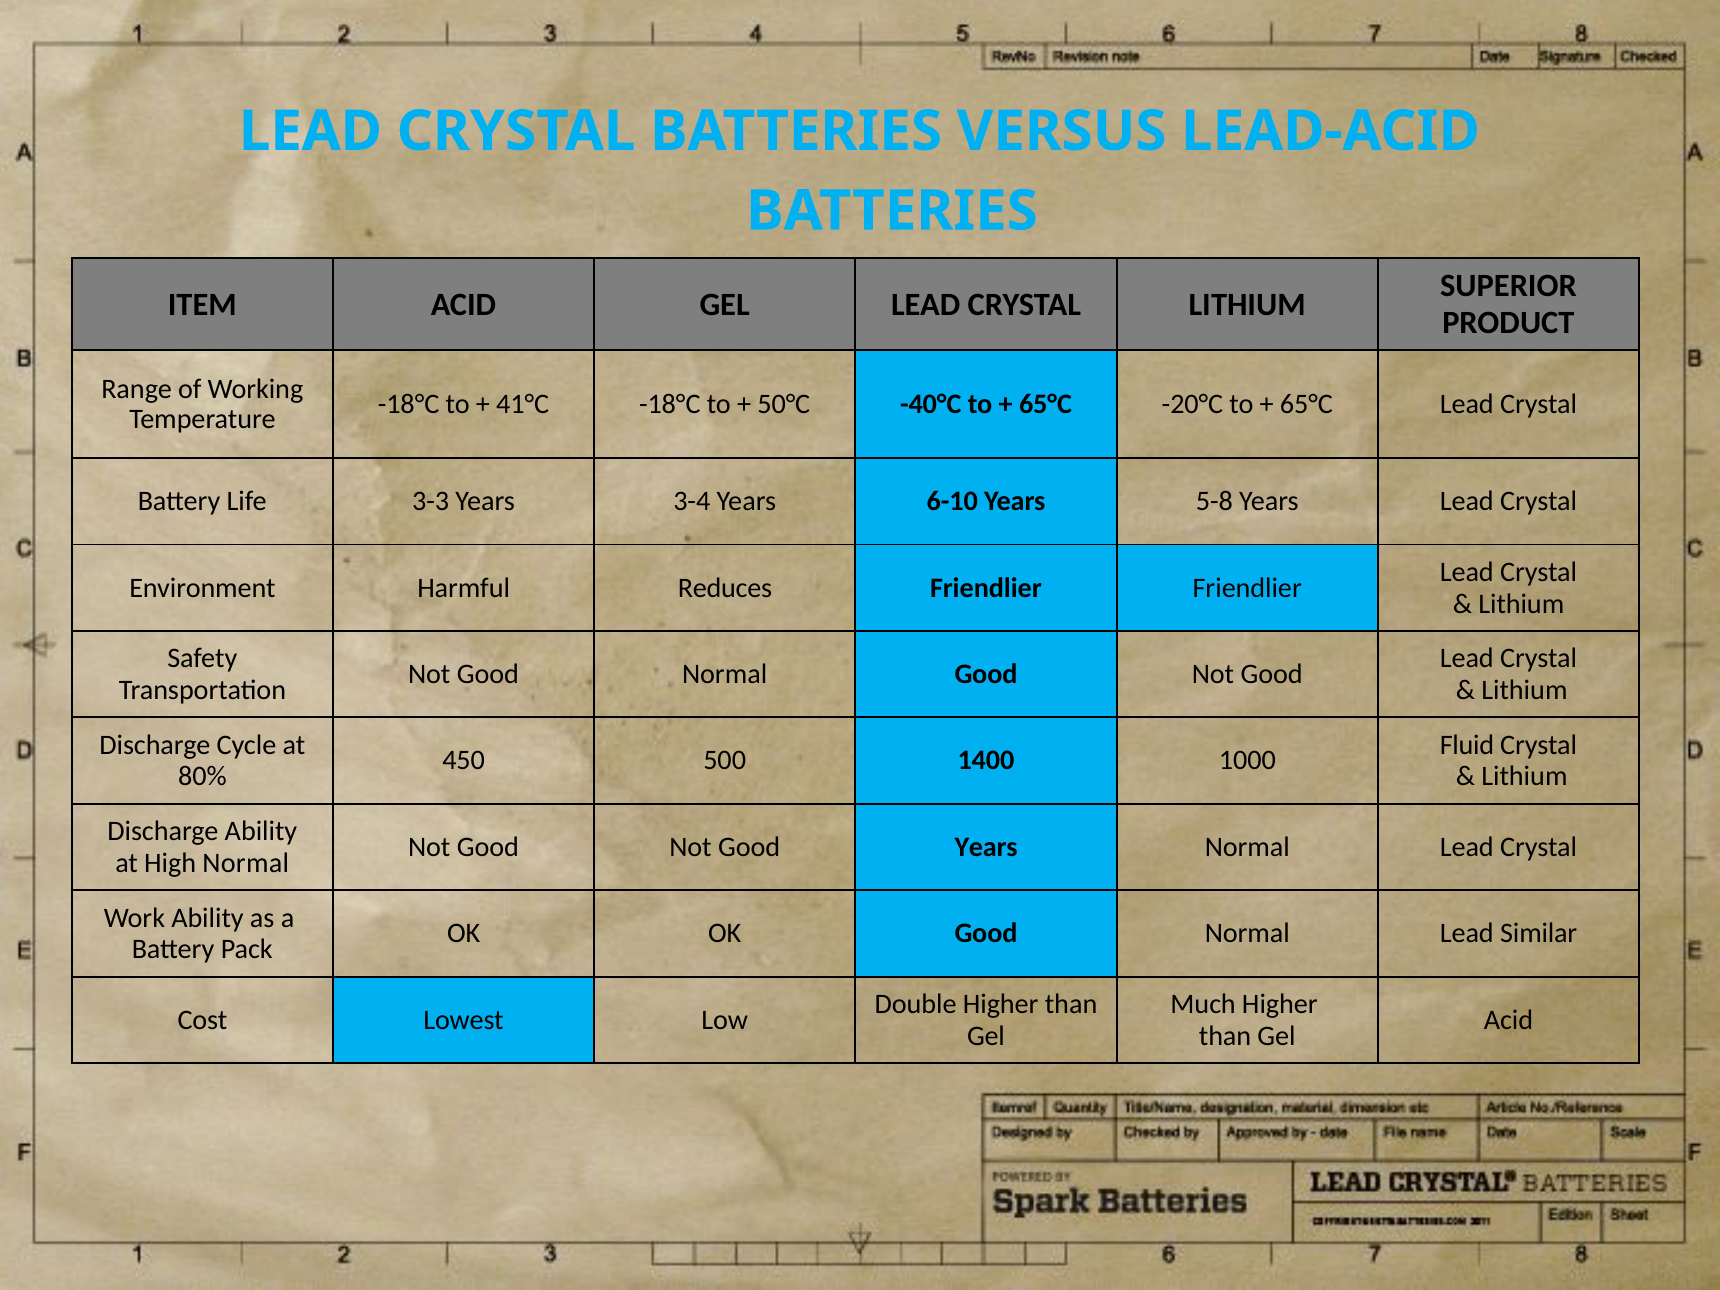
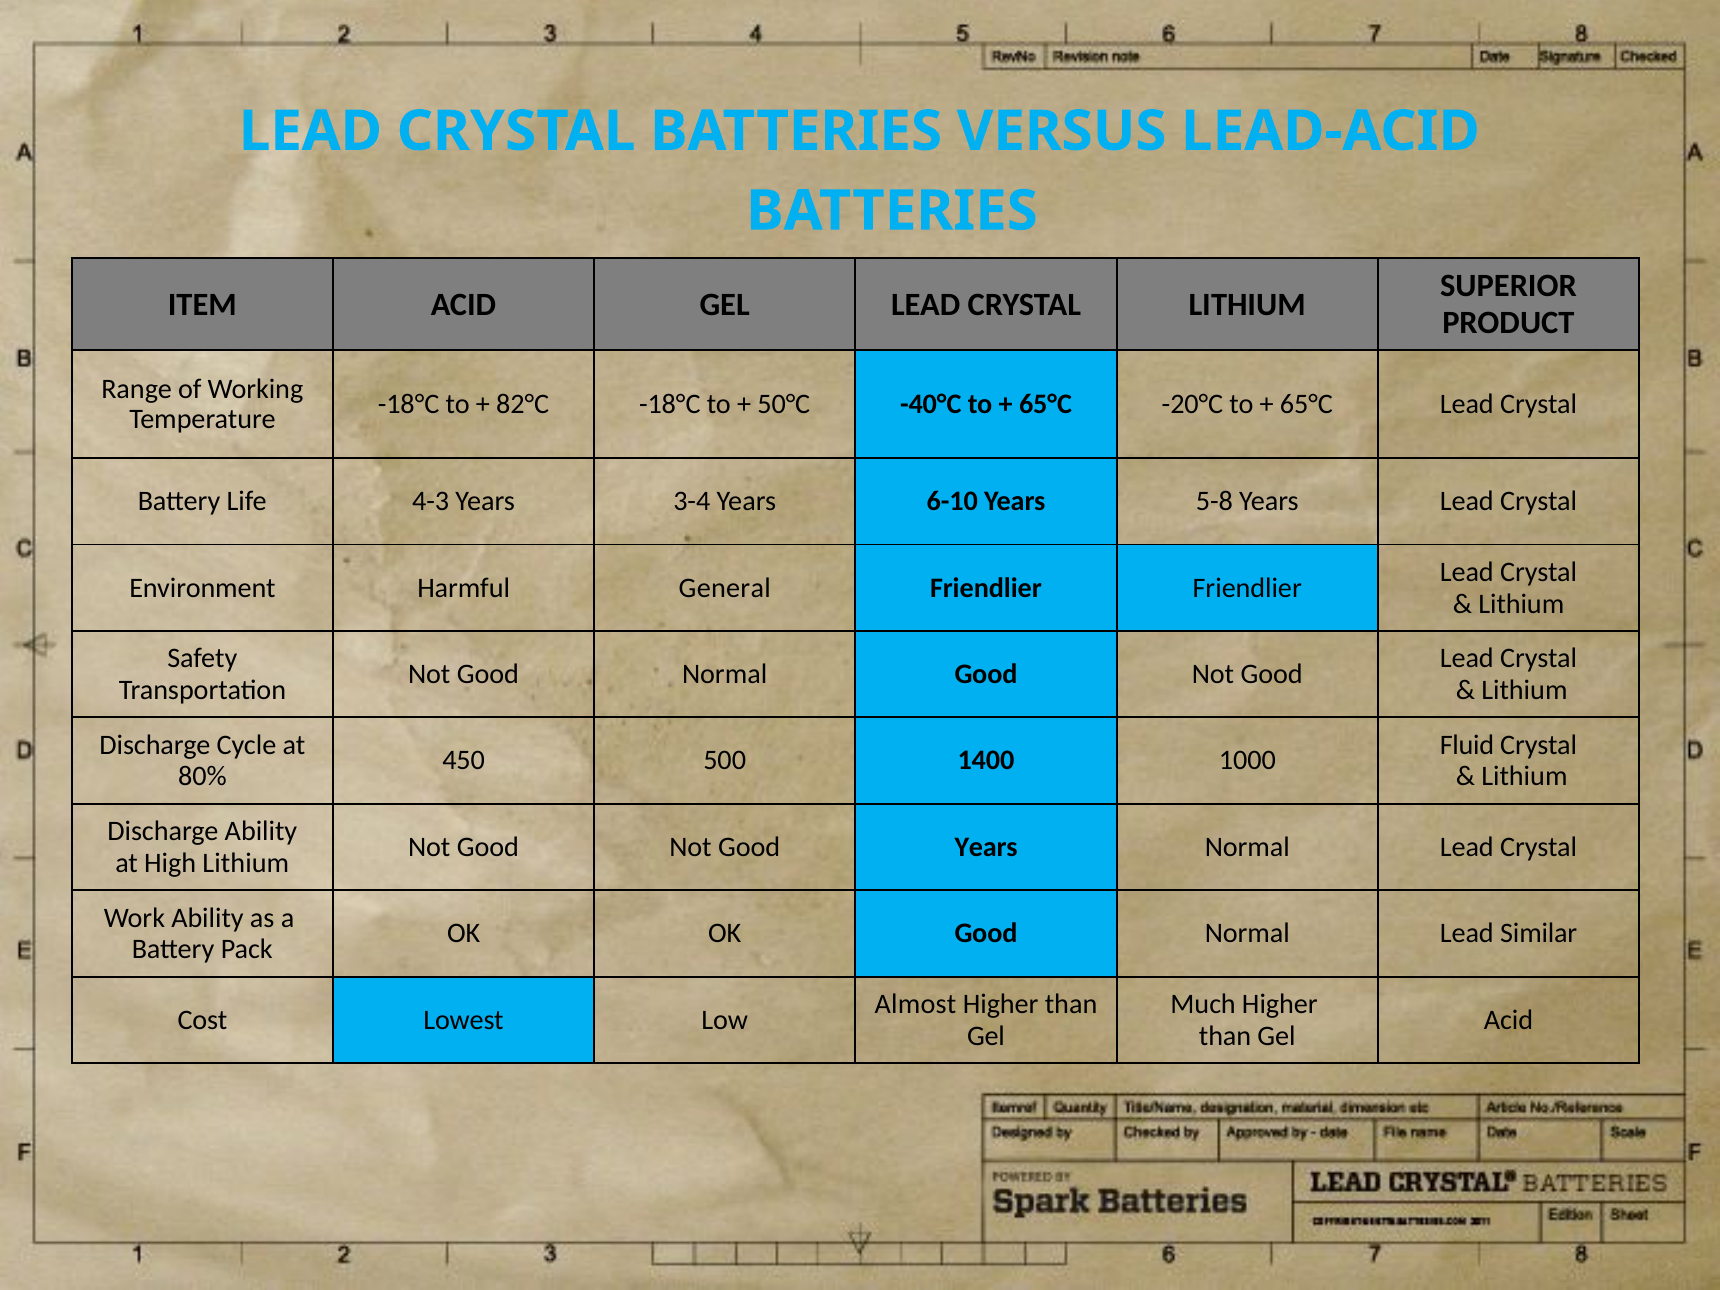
41°C: 41°C -> 82°C (523, 404)
3-3: 3-3 -> 4-3 (431, 502)
Reduces: Reduces -> General (725, 588)
High Normal: Normal -> Lithium (246, 863)
Double: Double -> Almost (915, 1004)
